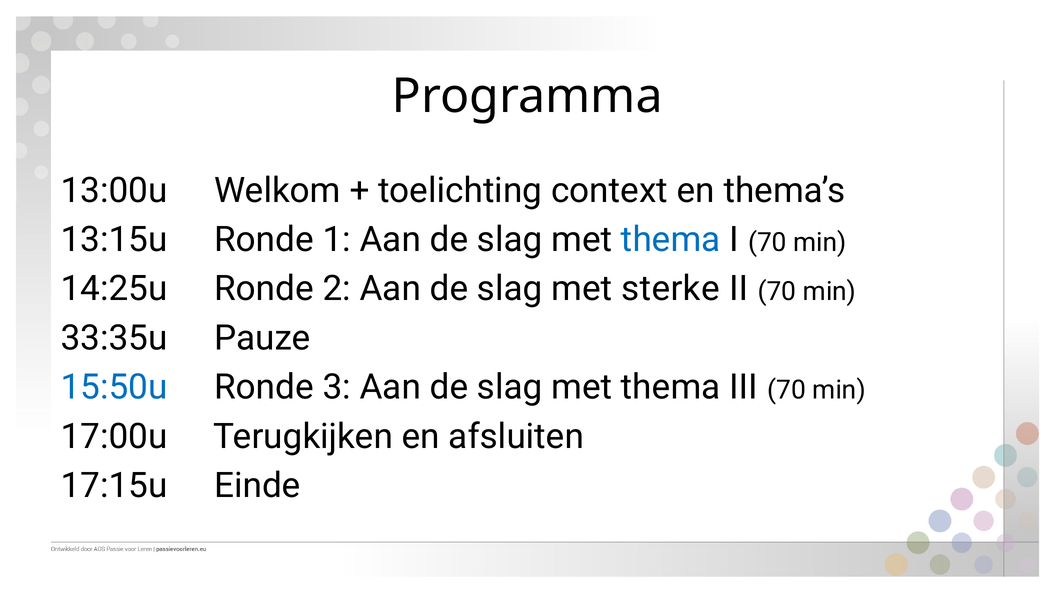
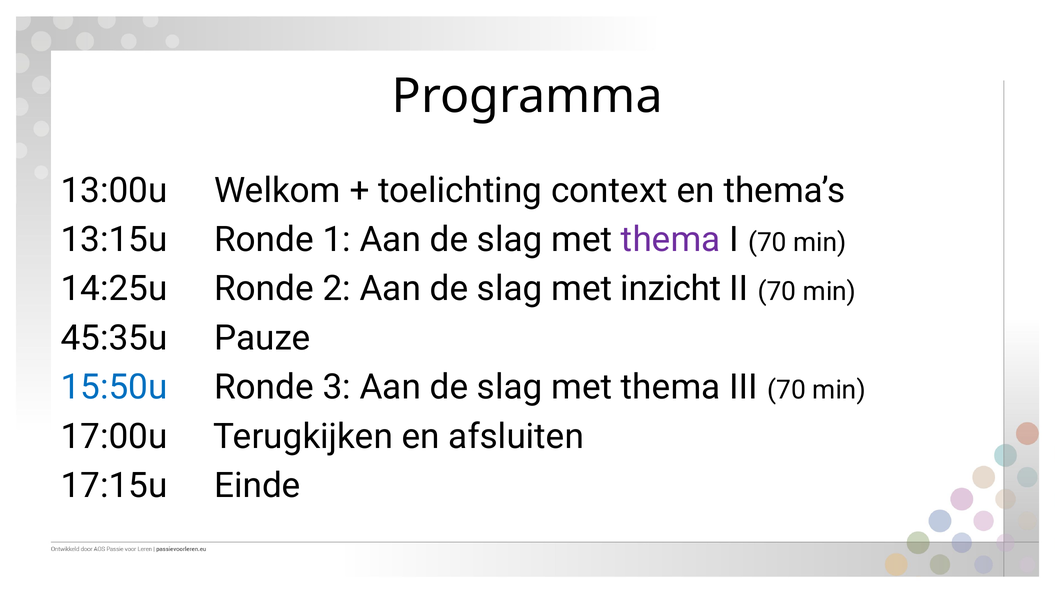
thema colour: blue -> purple (671, 240)
sterke: sterke -> inzicht (671, 289)
33:35u: 33:35u -> 45:35u (114, 338)
